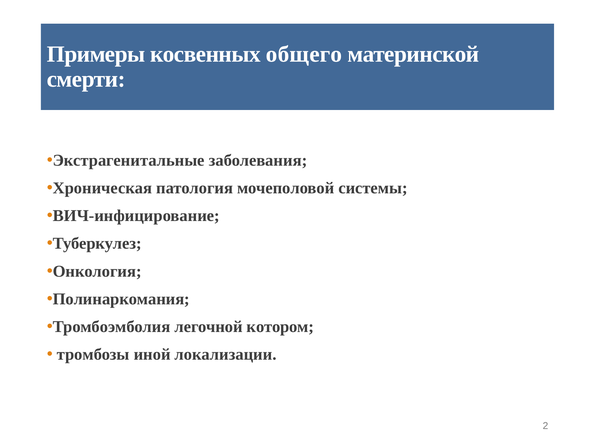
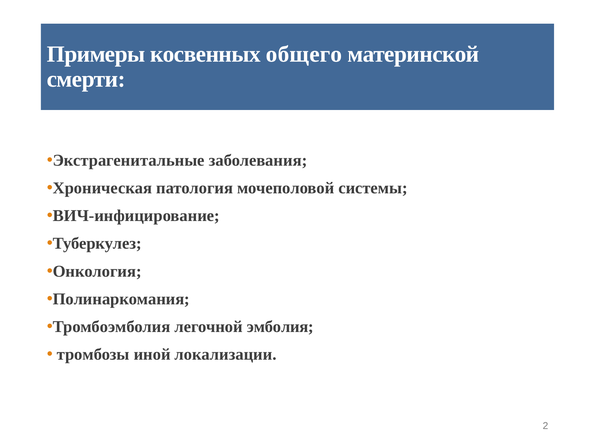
котором: котором -> эмболия (280, 327)
